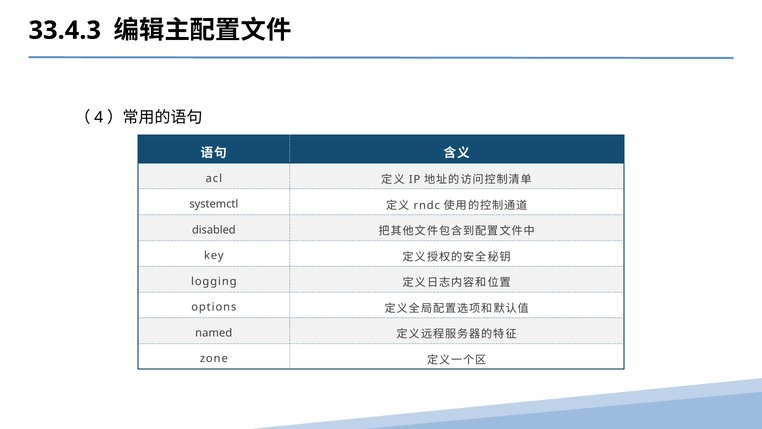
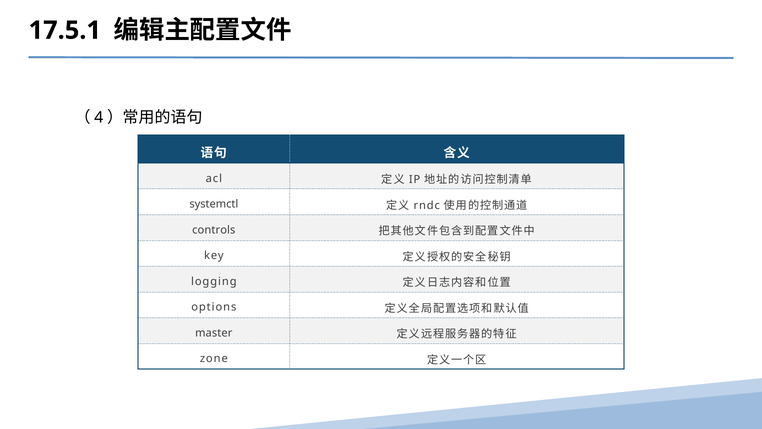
33.4.3: 33.4.3 -> 17.5.1 (65, 30)
disabled: disabled -> controls (214, 230)
named: named -> master (214, 333)
